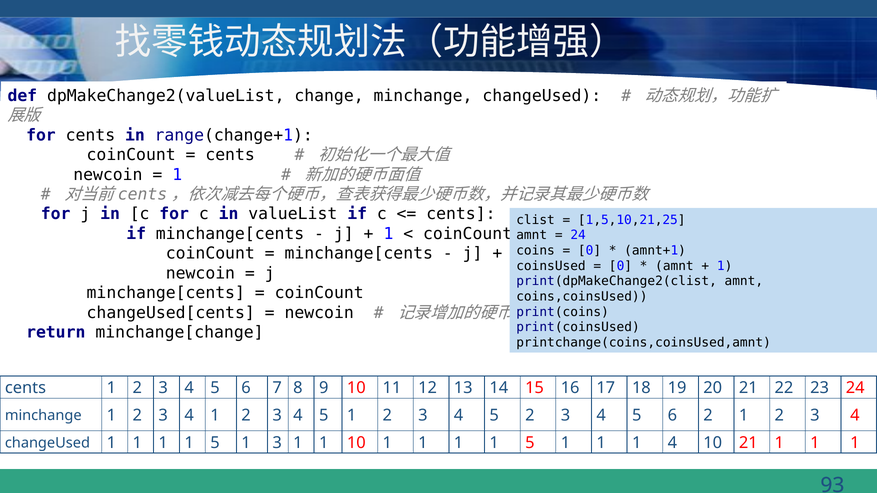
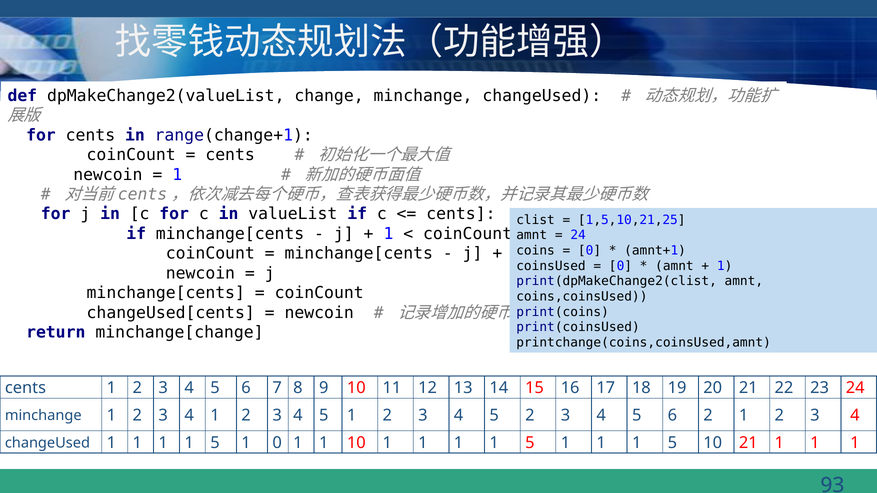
1 3: 3 -> 0 (277, 443)
4: 4 -> 5 (672, 443)
